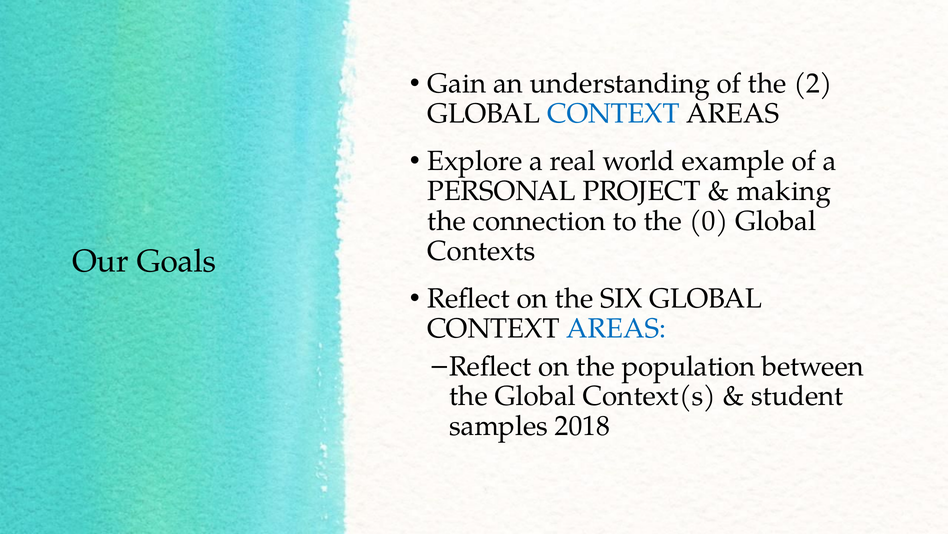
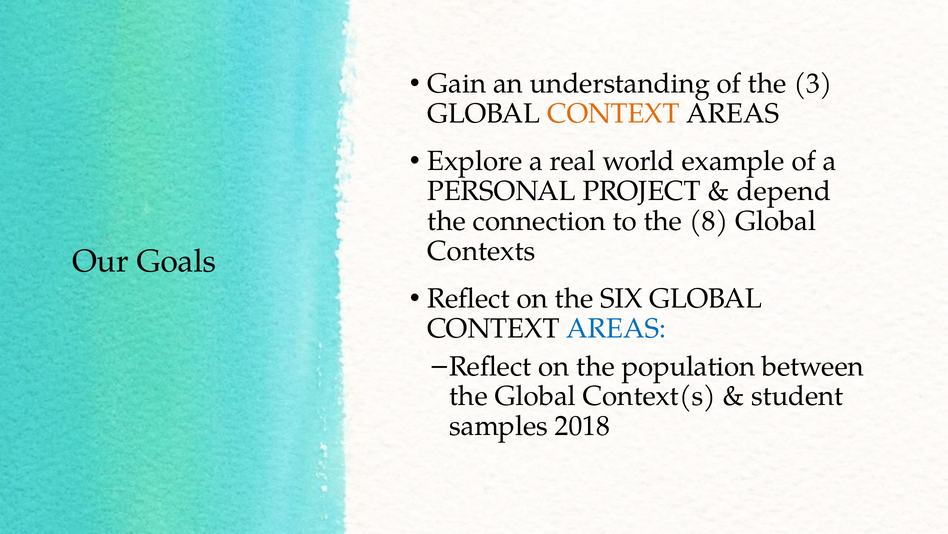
2: 2 -> 3 (813, 84)
CONTEXT colour: blue -> orange (613, 113)
making: making -> depend (784, 191)
0: 0 -> 8 (709, 221)
